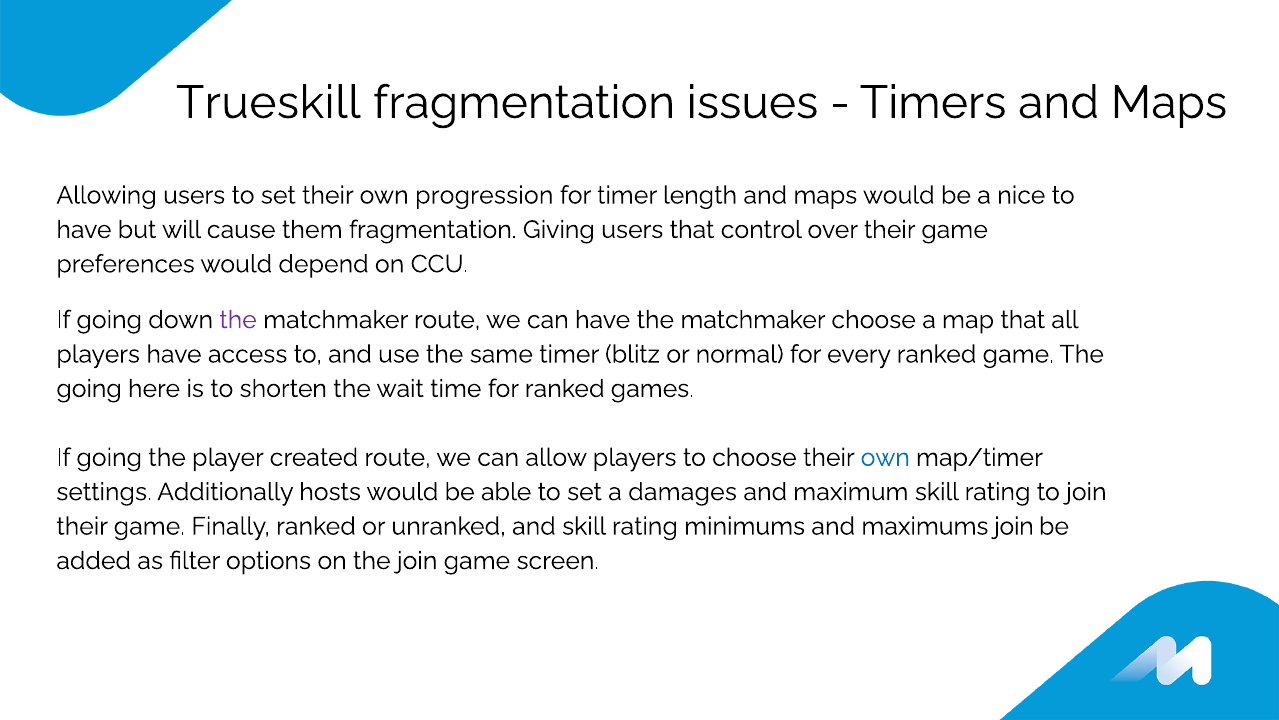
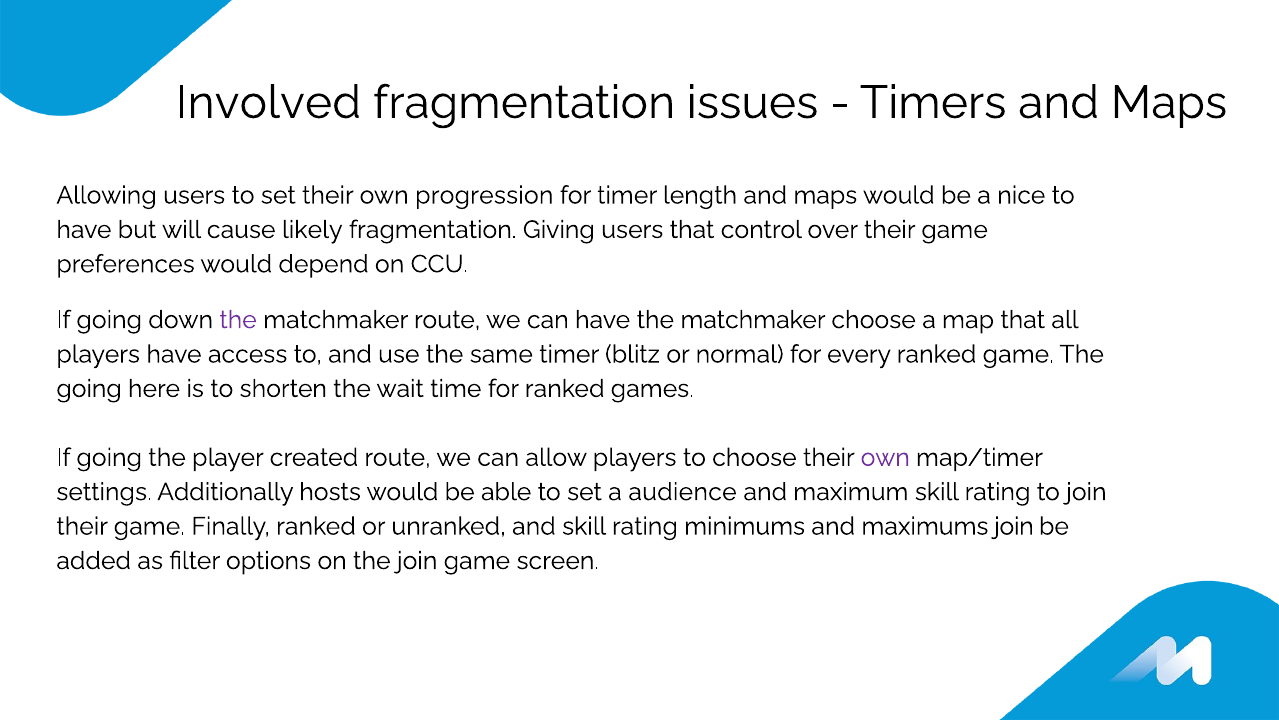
Trueskill: Trueskill -> Involved (268, 103)
them: them -> likely (312, 230)
own colour: blue -> purple (885, 457)
damages: damages -> audience (683, 492)
